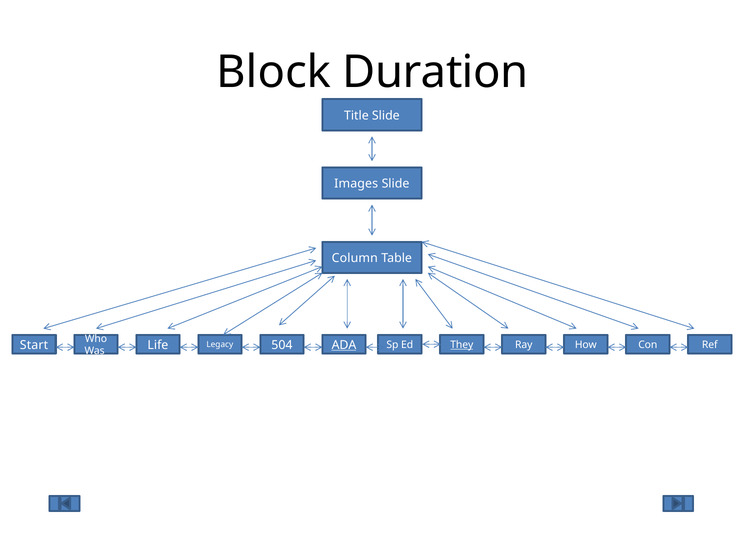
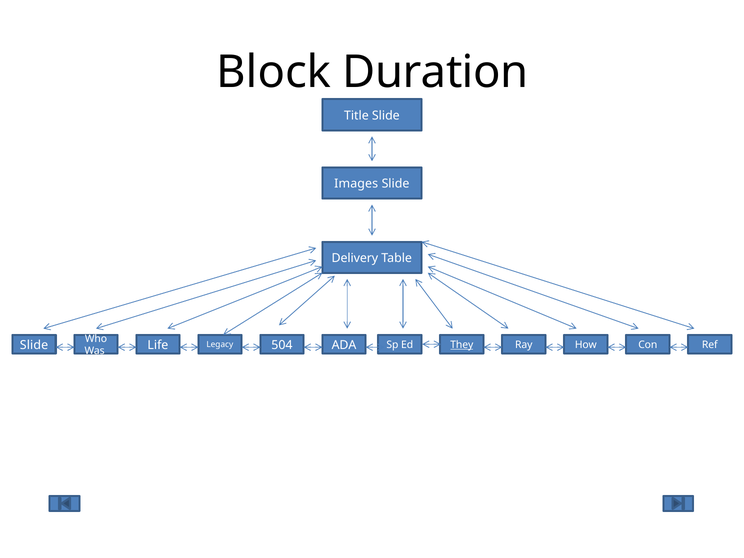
Column: Column -> Delivery (355, 258)
Start: Start -> Slide (34, 345)
ADA underline: present -> none (344, 345)
